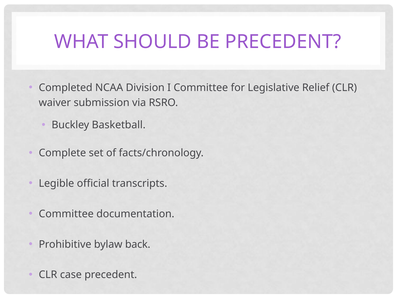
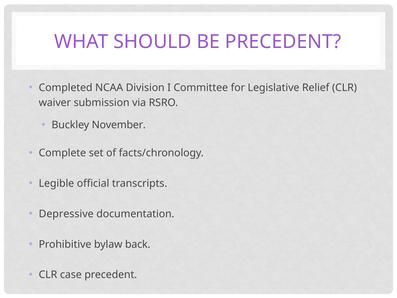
Basketball: Basketball -> November (119, 125)
Committee: Committee -> Depressive (66, 214)
